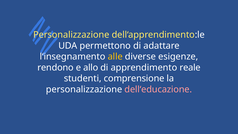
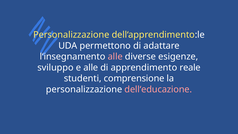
alle colour: yellow -> pink (115, 57)
rendono: rendono -> sviluppo (55, 67)
e allo: allo -> alle (91, 67)
